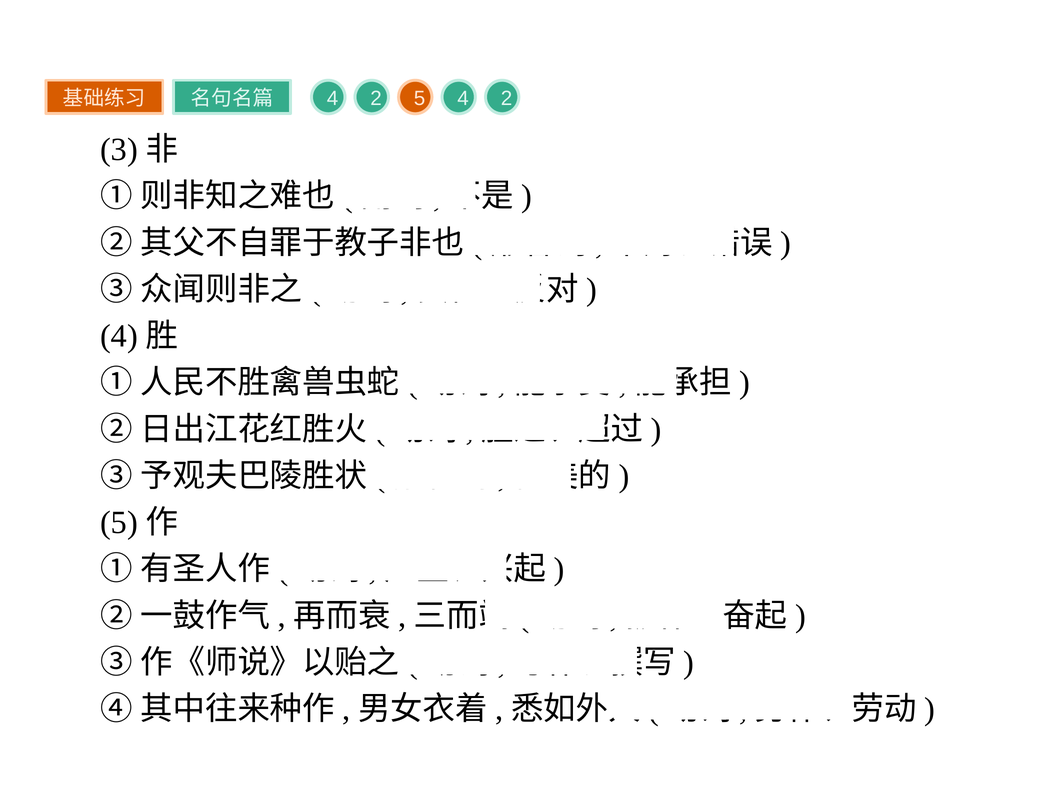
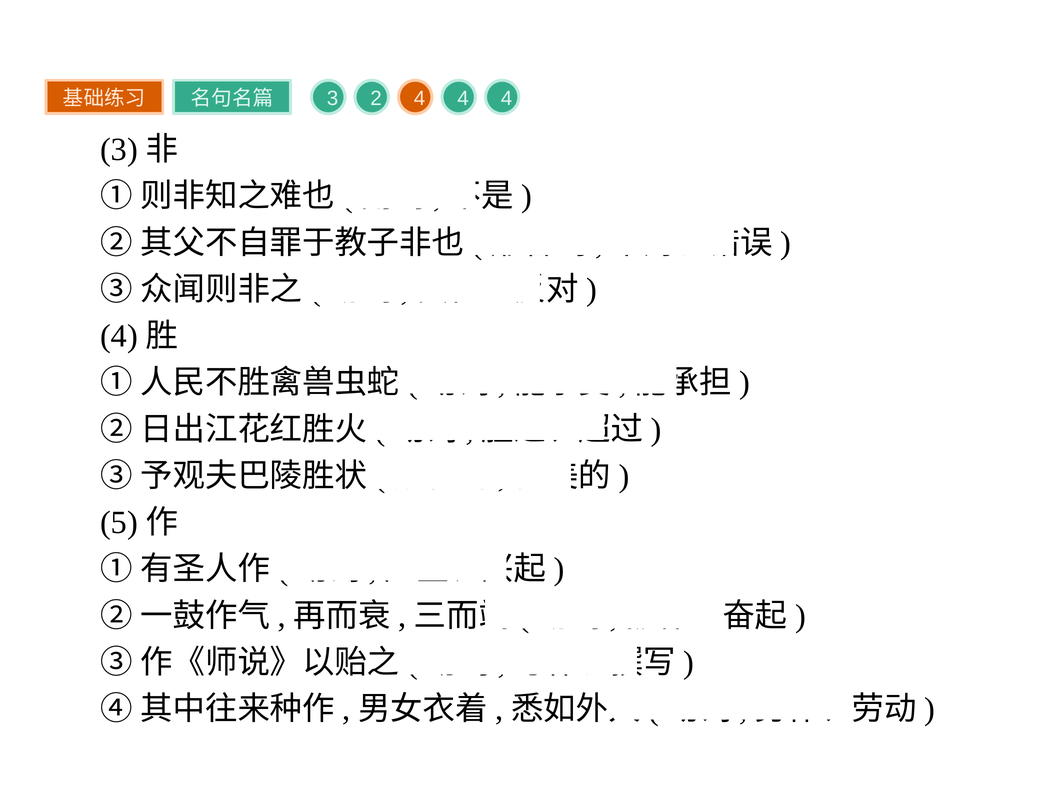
4: 4 -> 3 (333, 98)
2 5: 5 -> 4 (420, 98)
2: 2 -> 4 (506, 98)
